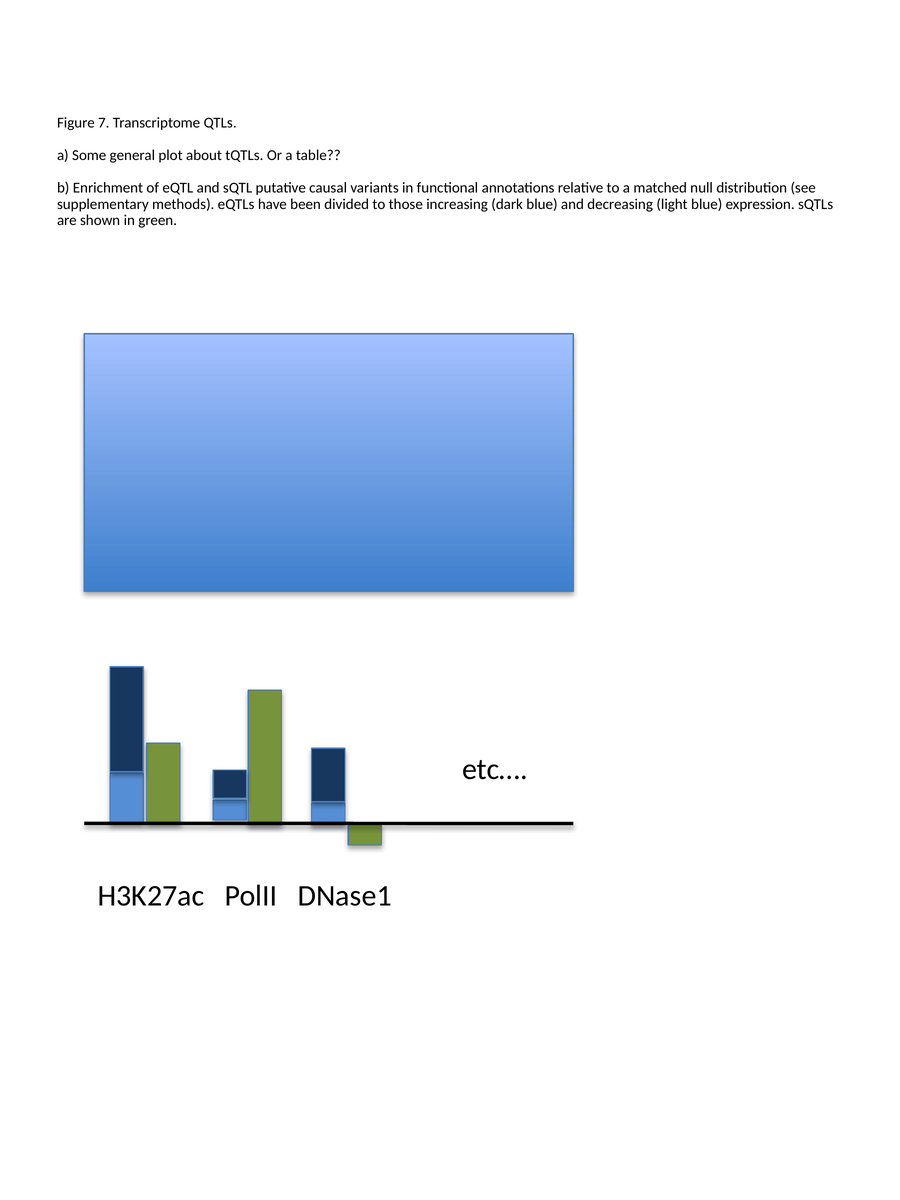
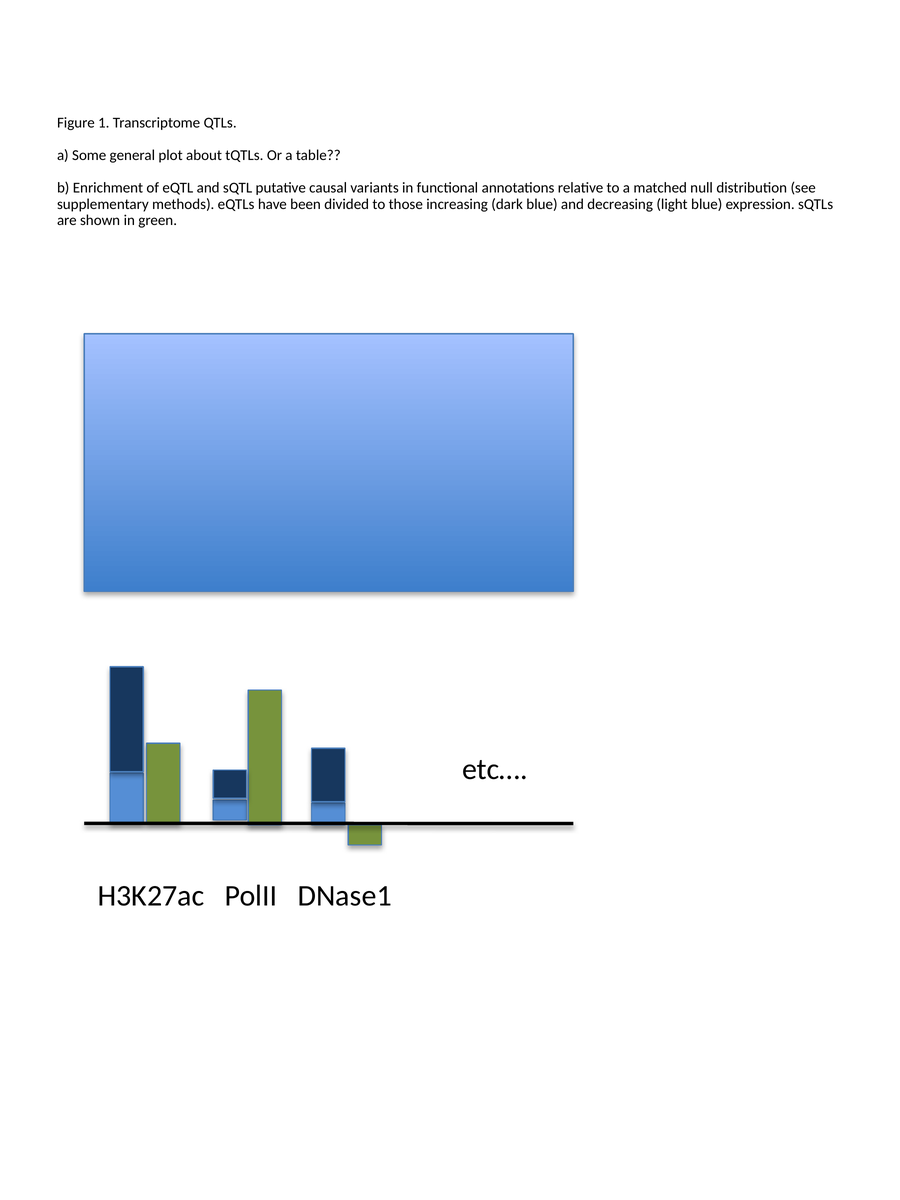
7: 7 -> 1 (104, 123)
